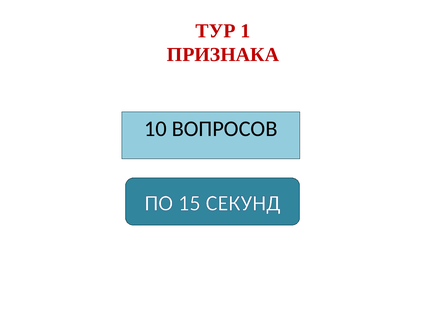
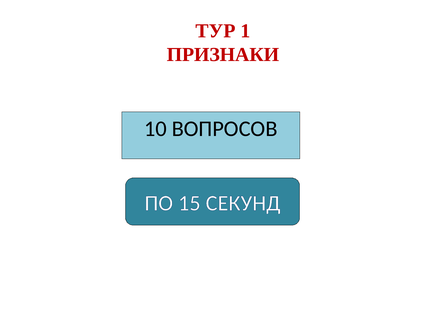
ПРИЗНАКА: ПРИЗНАКА -> ПРИЗНАКИ (223, 55)
